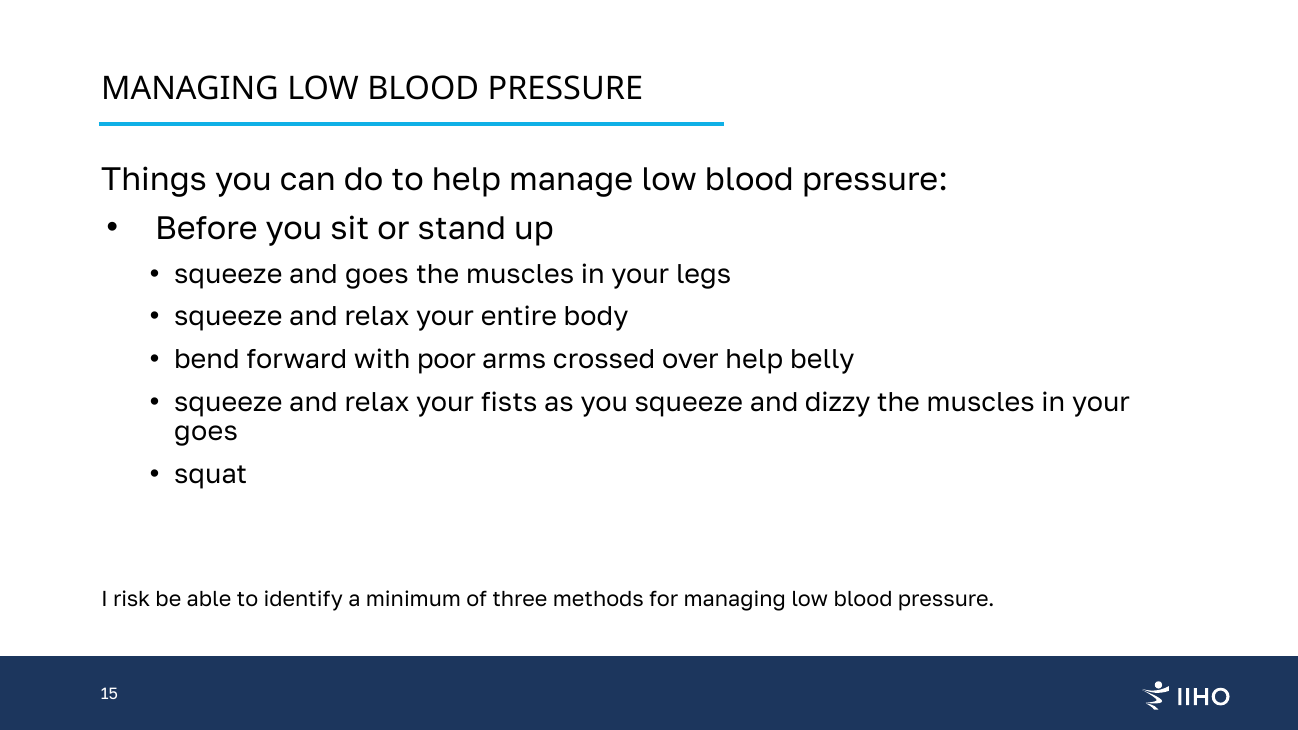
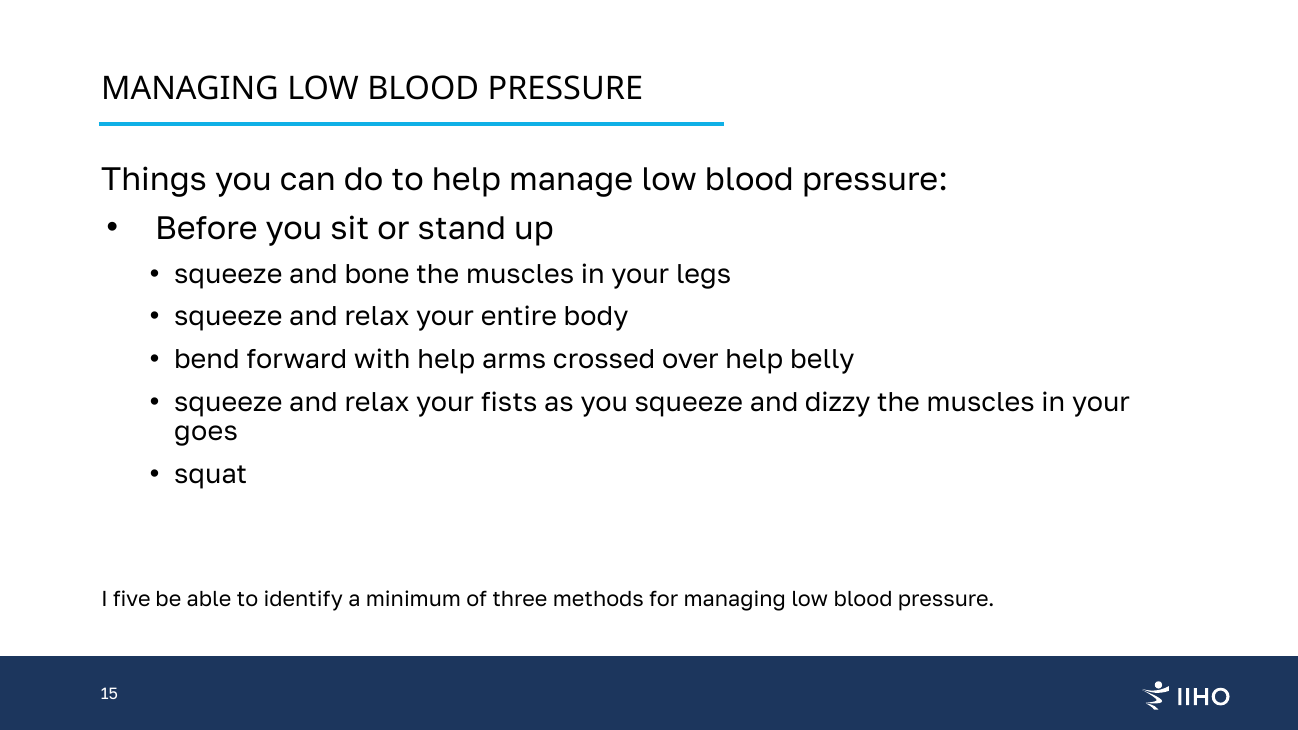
and goes: goes -> bone (377, 274)
with poor: poor -> help (446, 360)
risk: risk -> five (132, 599)
